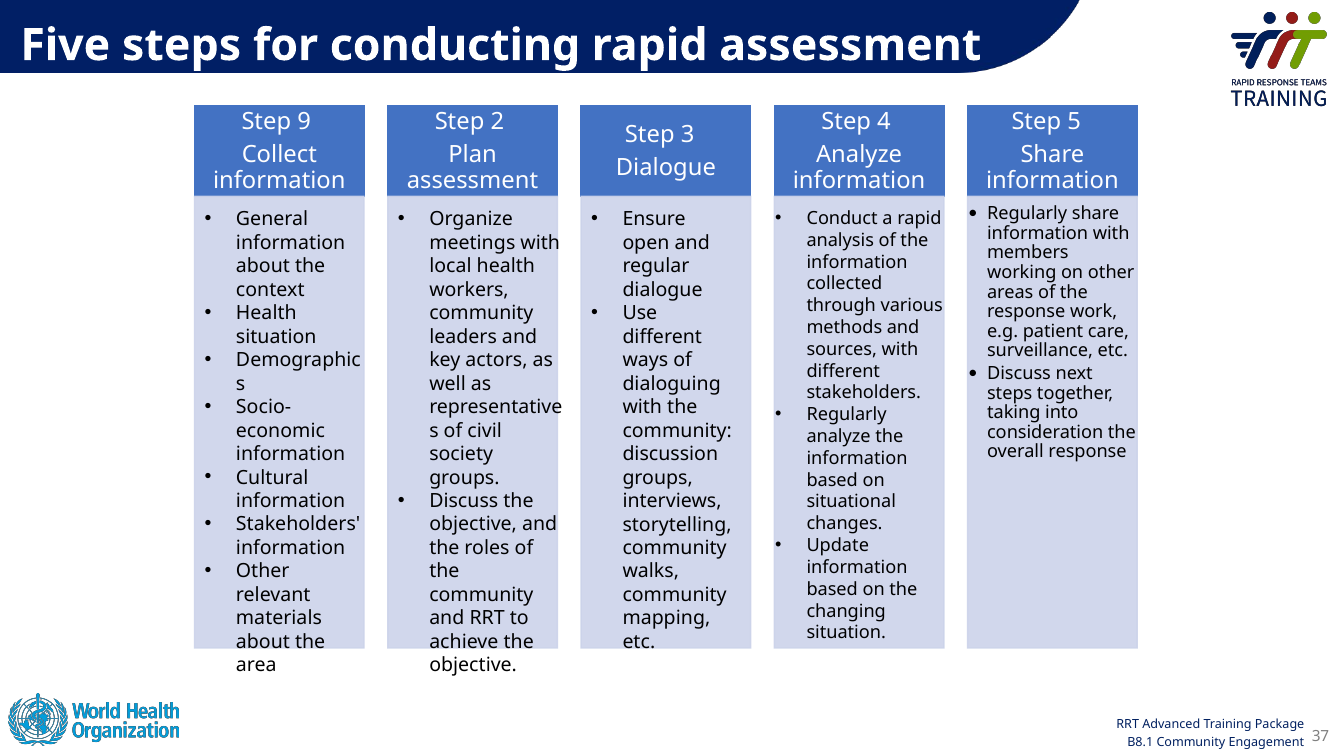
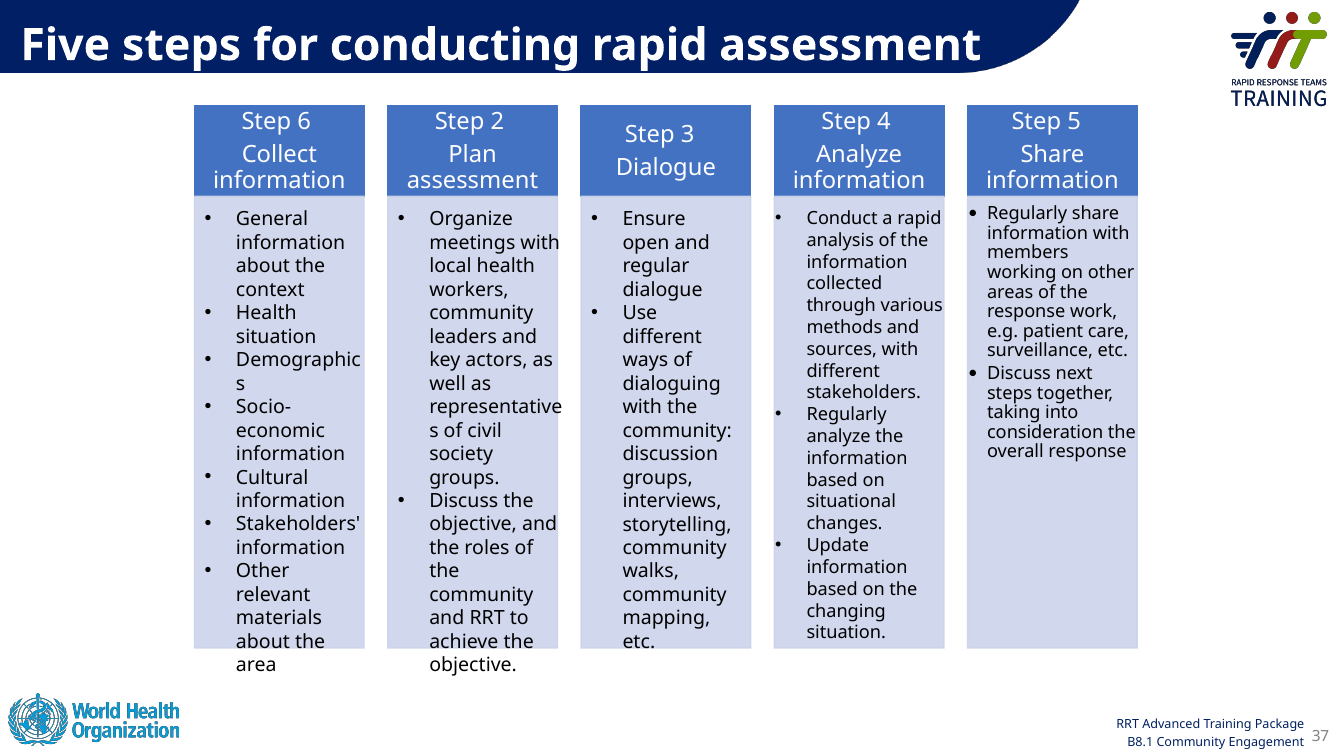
9: 9 -> 6 (304, 122)
